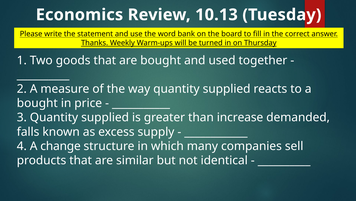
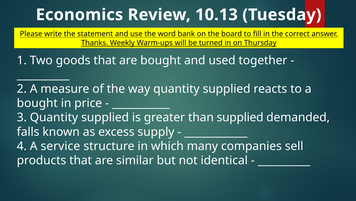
than increase: increase -> supplied (240, 117)
change: change -> service (60, 146)
